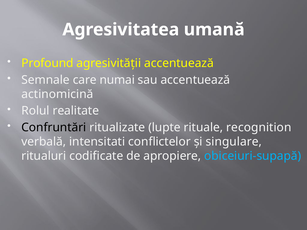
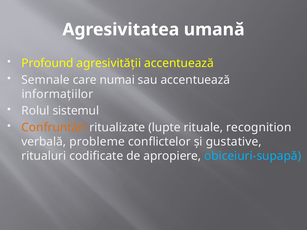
actinomicină: actinomicină -> informaţiilor (57, 94)
realitate: realitate -> sistemul (76, 111)
Confruntări colour: black -> orange (54, 128)
intensitati: intensitati -> probleme (97, 142)
singulare: singulare -> gustative (234, 142)
